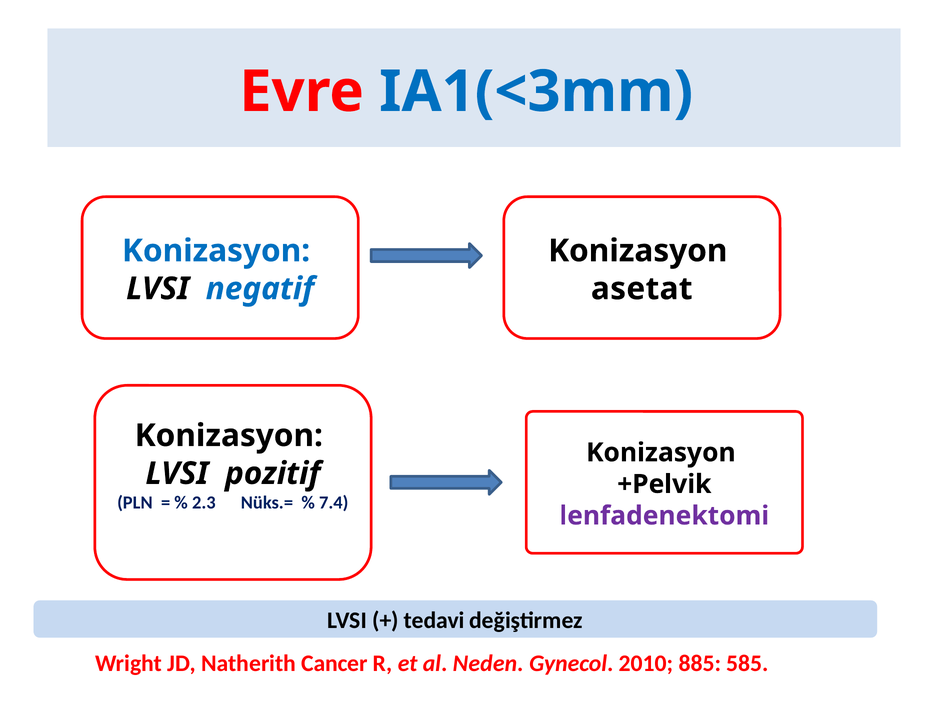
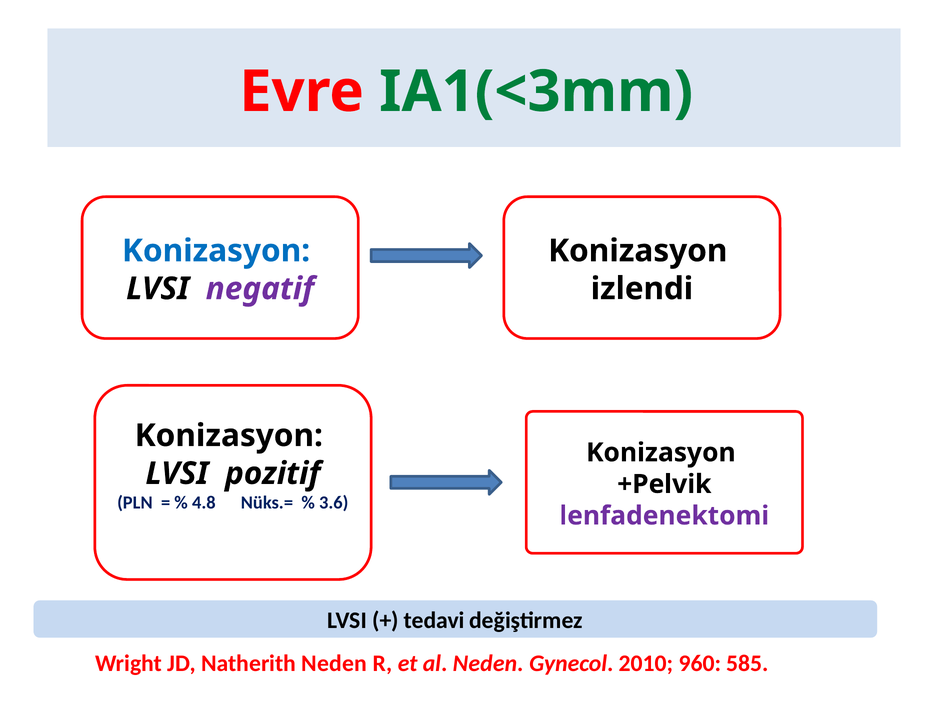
IA1(<3mm colour: blue -> green (536, 92)
negatif colour: blue -> purple (260, 289)
asetat: asetat -> izlendi (642, 289)
2.3: 2.3 -> 4.8 (204, 503)
7.4: 7.4 -> 3.6 (334, 503)
Natherith Cancer: Cancer -> Neden (334, 663)
885: 885 -> 960 (700, 663)
